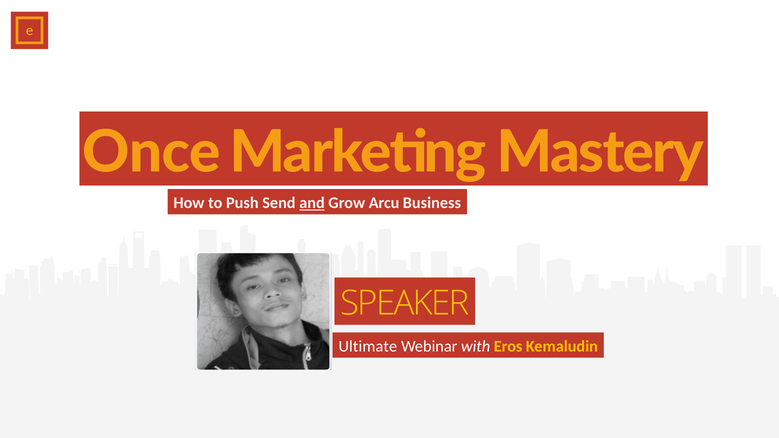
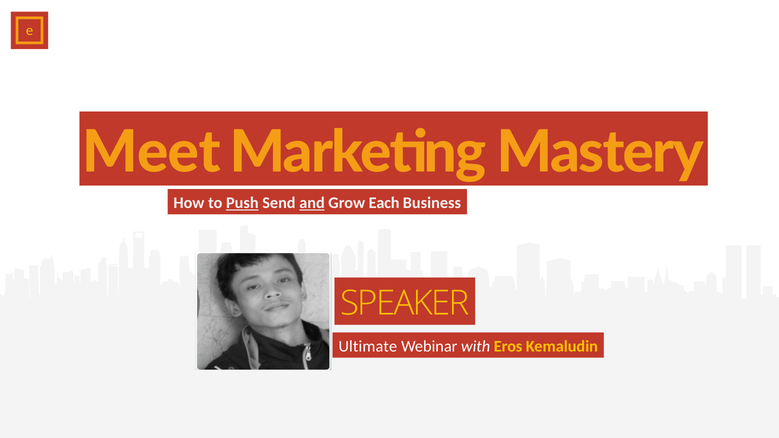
Once: Once -> Meet (151, 153)
Push underline: none -> present (242, 203)
Arcu: Arcu -> Each (384, 203)
